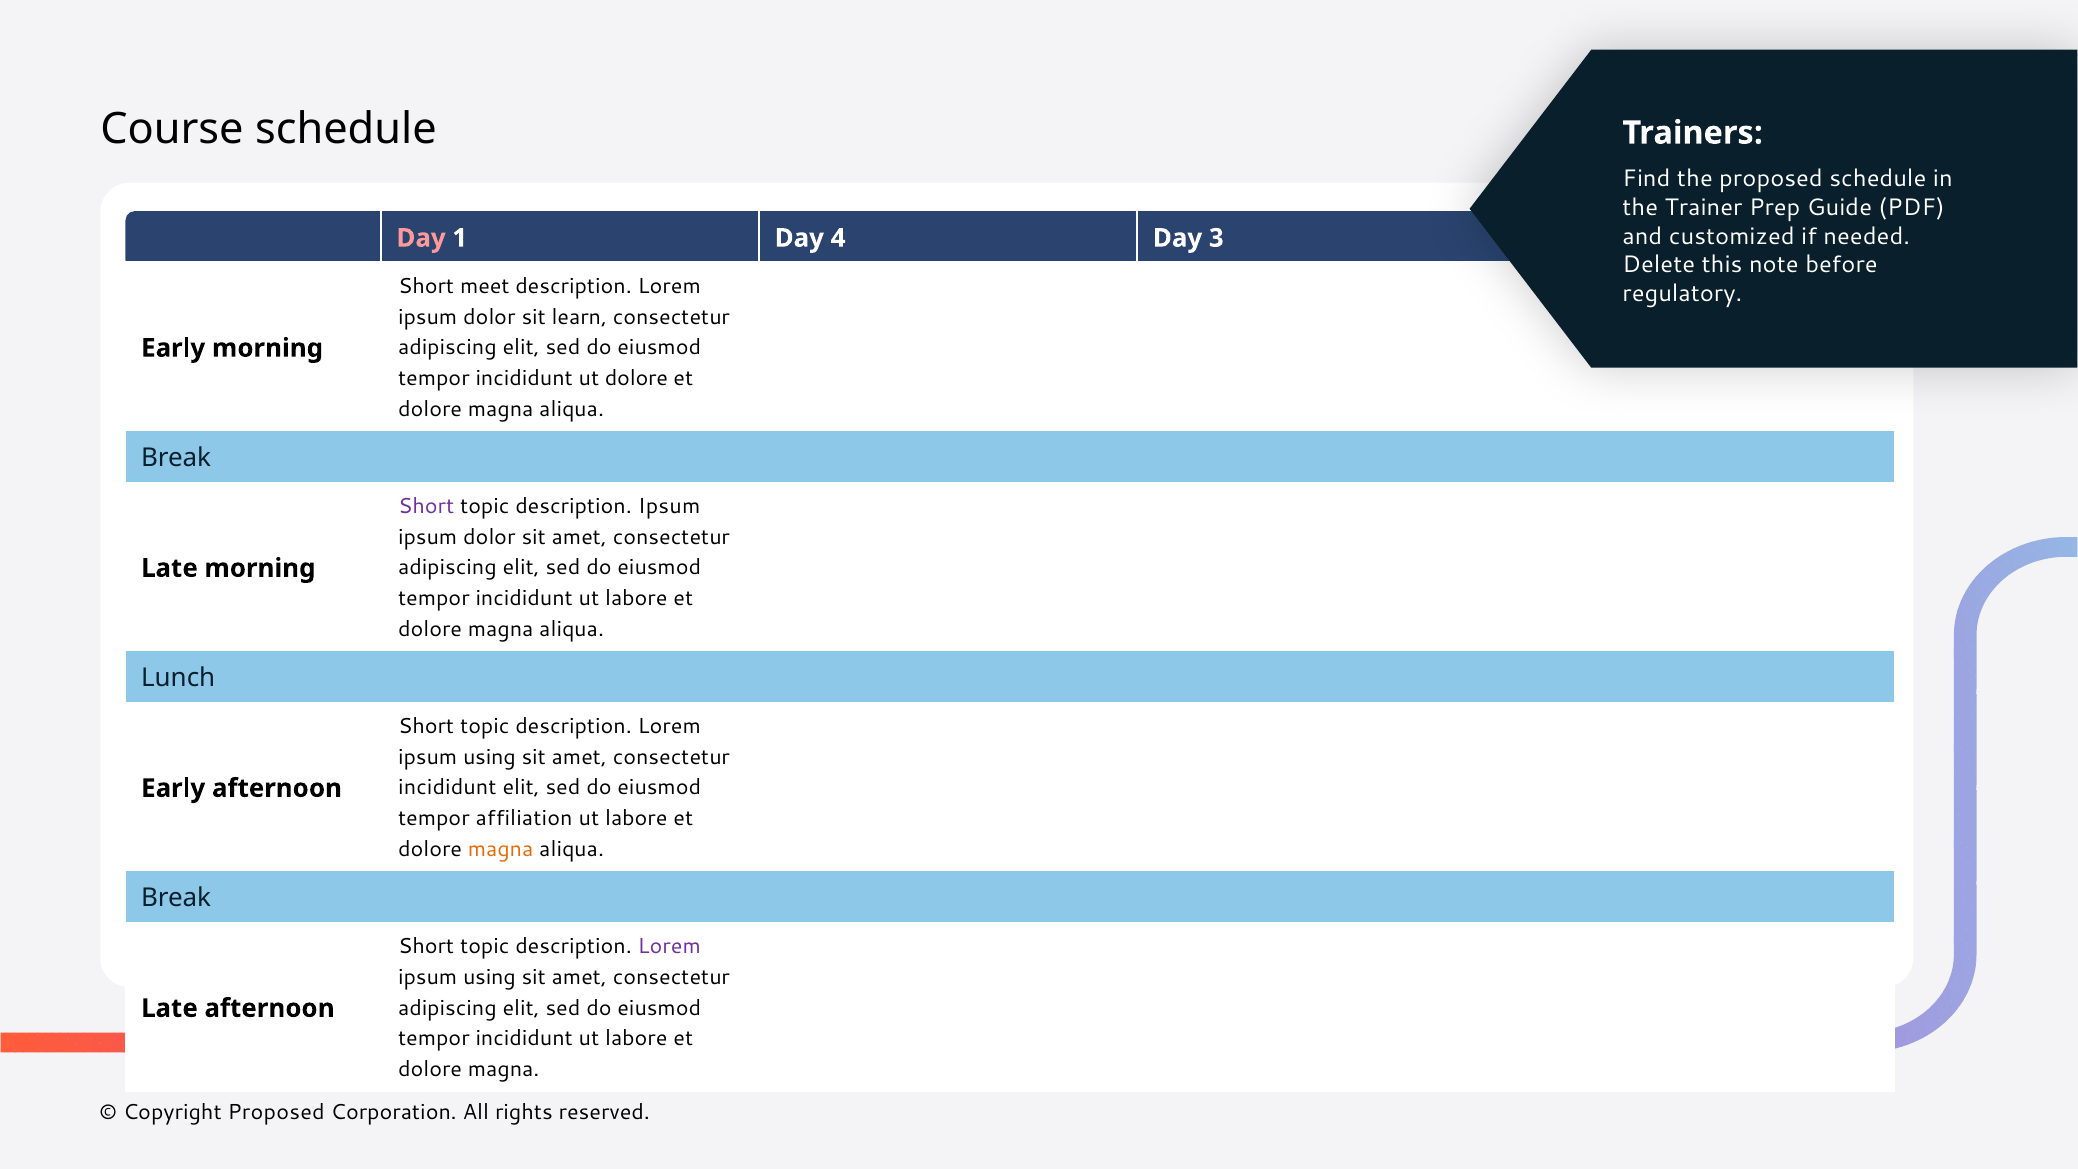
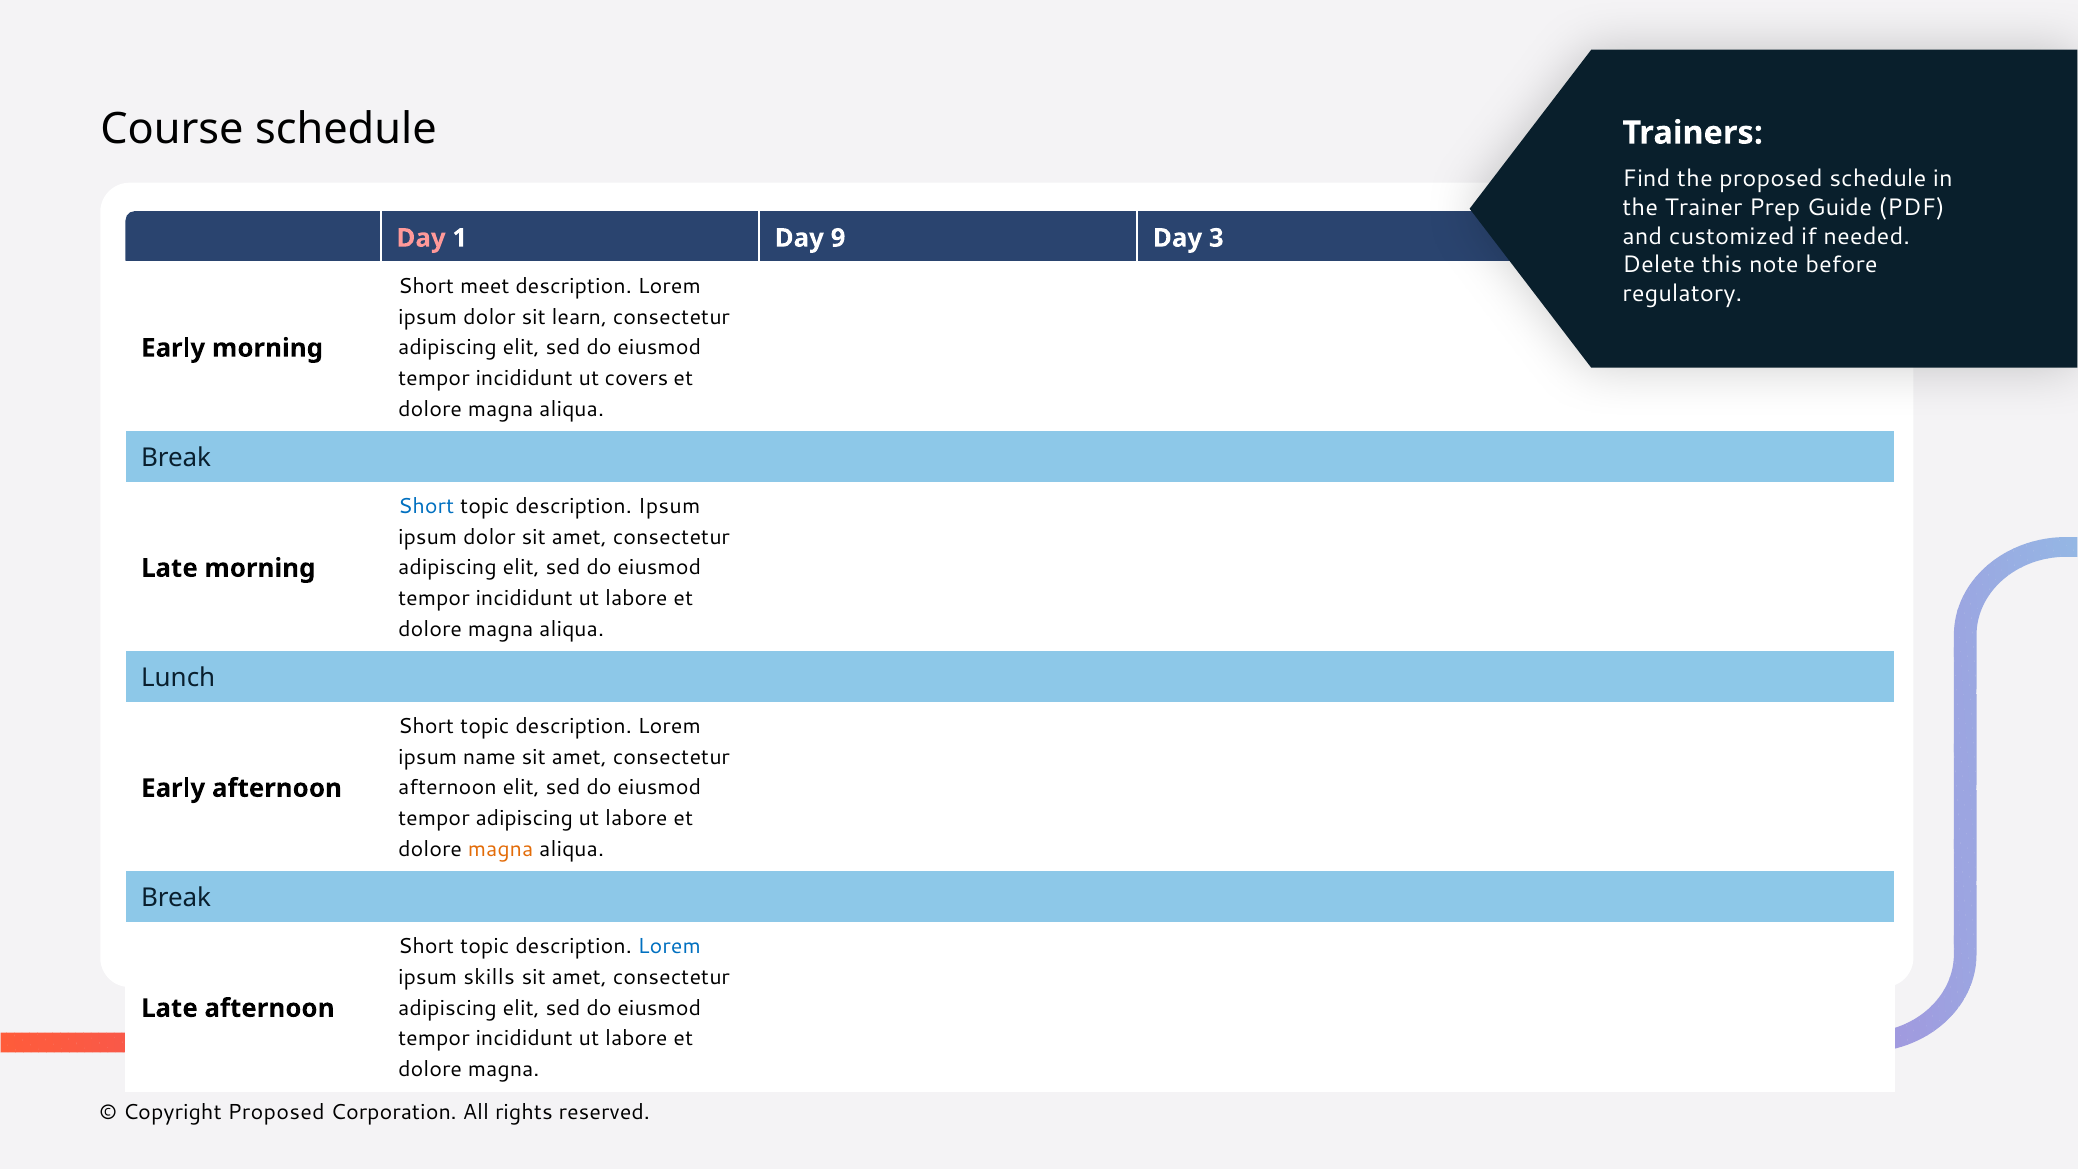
1 Day 4: 4 -> 9 (838, 238)
ut dolore: dolore -> covers (636, 378)
Short colour: purple -> blue (426, 506)
using: using -> name (489, 757)
incididunt: incididunt -> afternoon (447, 788)
tempor affiliation: affiliation -> adipiscing (524, 818)
Lorem colour: purple -> blue (669, 946)
using: using -> skills (489, 977)
